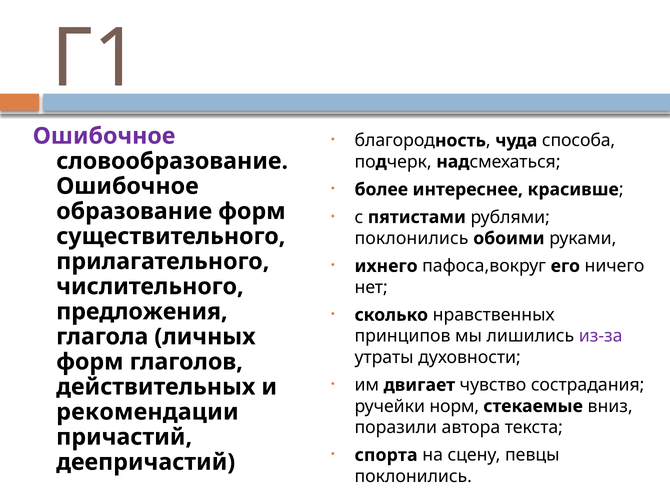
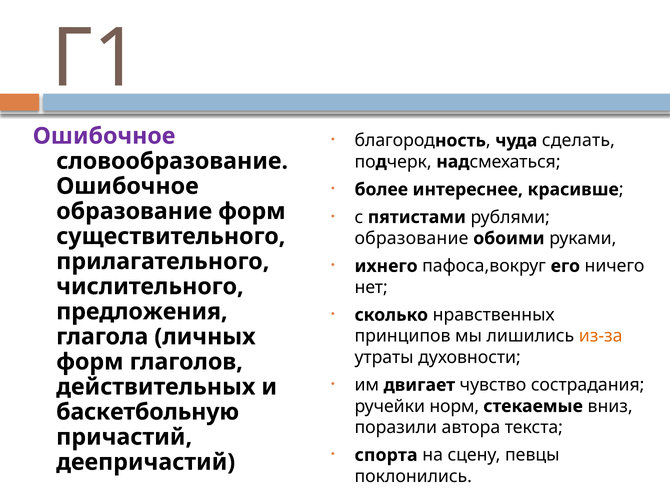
способа: способа -> сделать (578, 141)
поклонились: поклонились -> образование (411, 239)
из-за colour: purple -> orange (601, 336)
рекомендации: рекомендации -> баскетбольную (148, 412)
